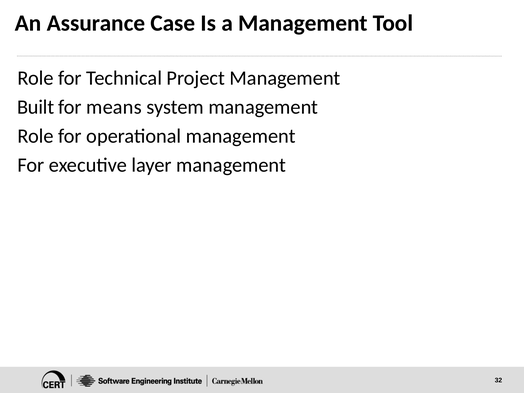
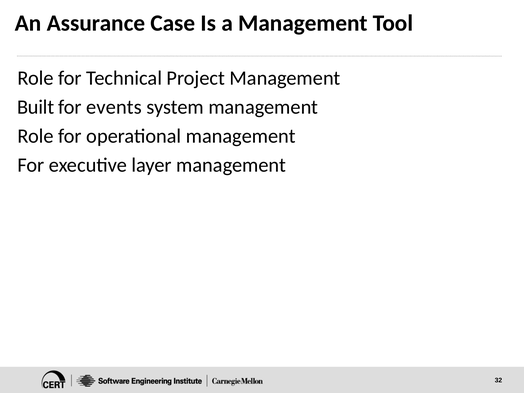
means: means -> events (114, 107)
